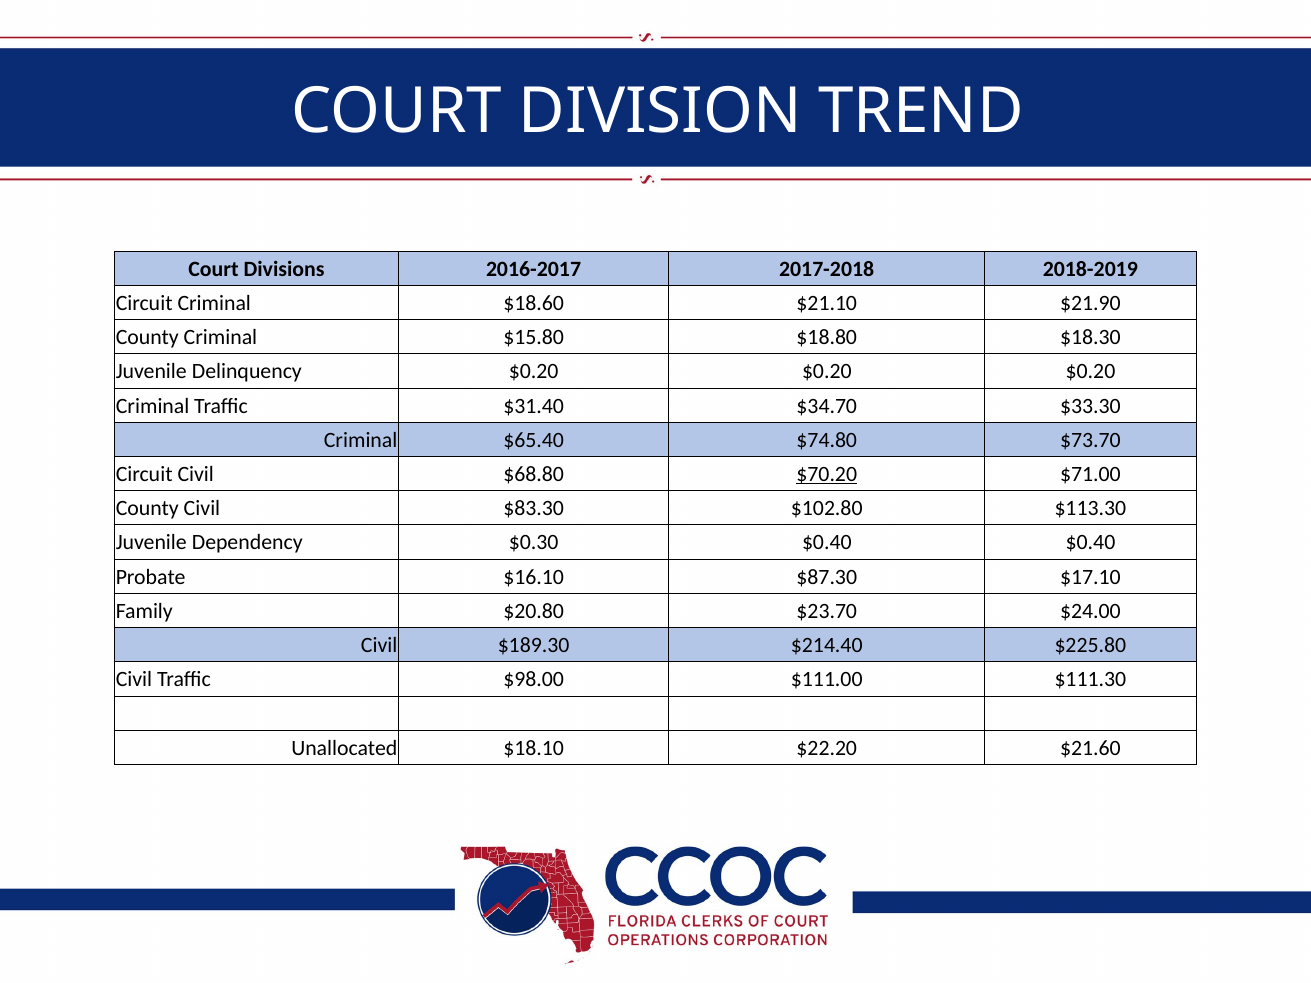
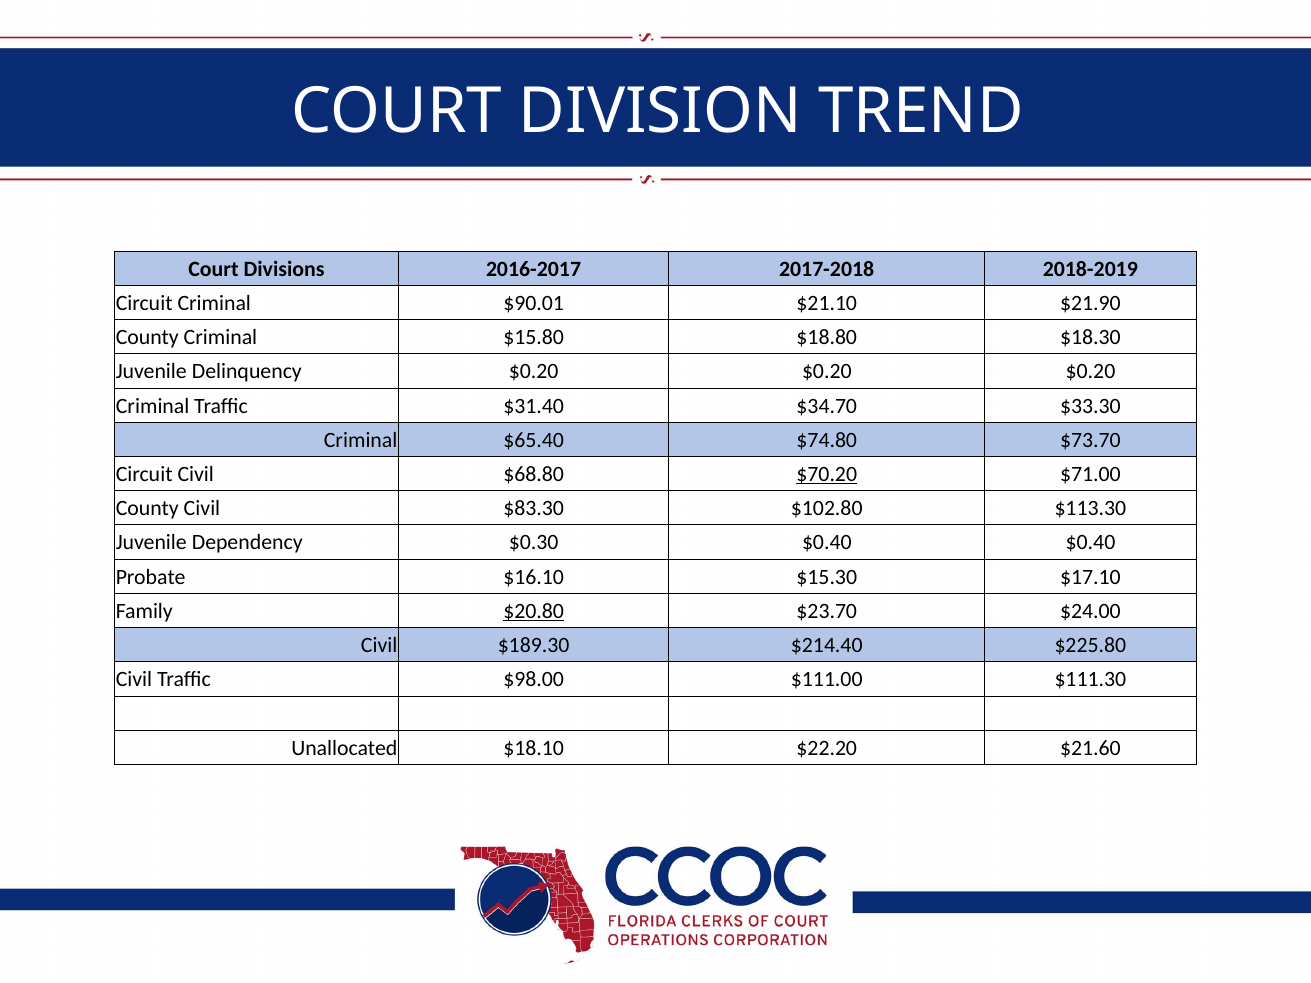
$18.60: $18.60 -> $90.01 (534, 303)
$87.30: $87.30 -> $15.30 (827, 577)
$20.80 underline: none -> present (534, 611)
